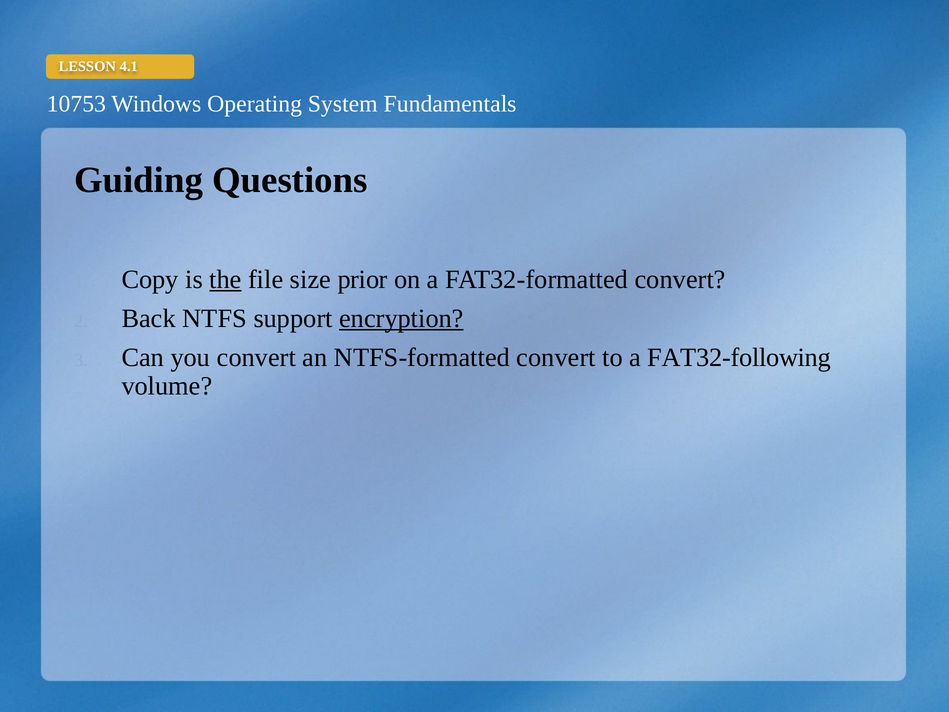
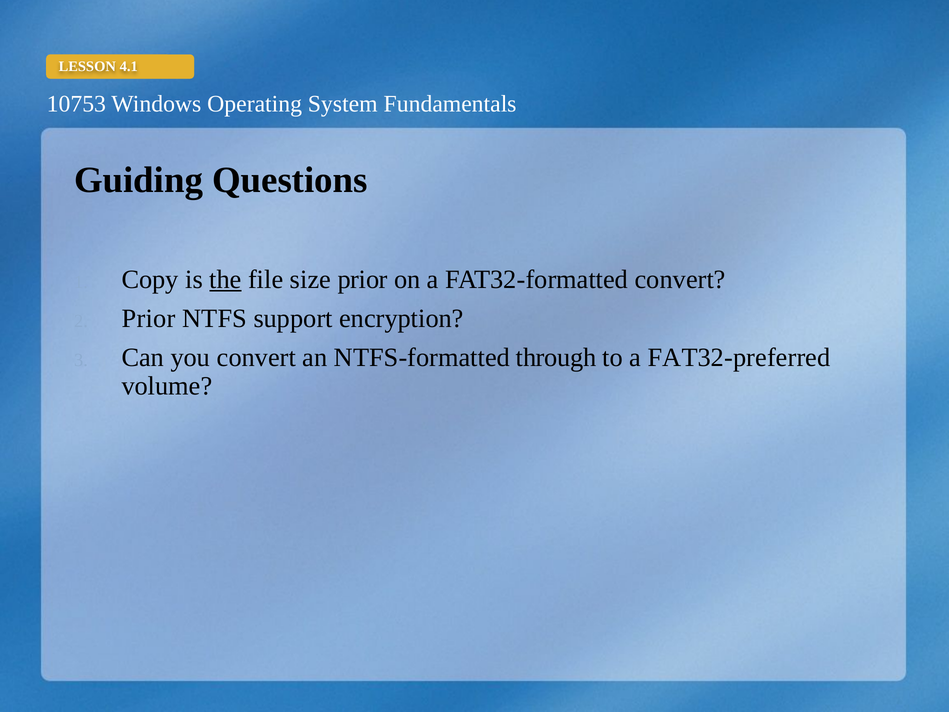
Back: Back -> Prior (149, 318)
encryption underline: present -> none (401, 318)
NTFS-formatted convert: convert -> through (556, 357)
FAT32-following: FAT32-following -> FAT32-preferred (739, 357)
